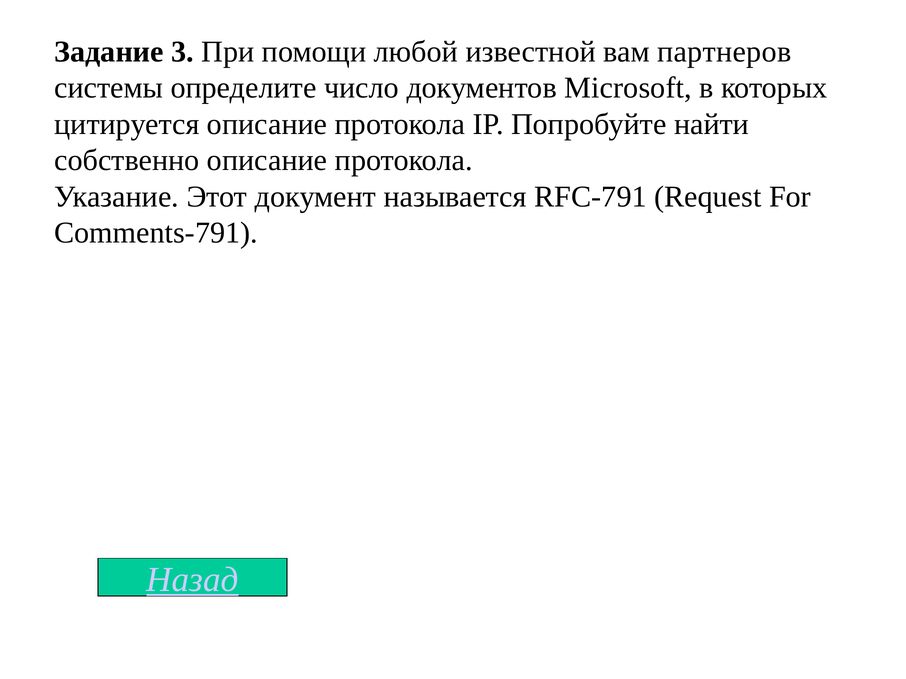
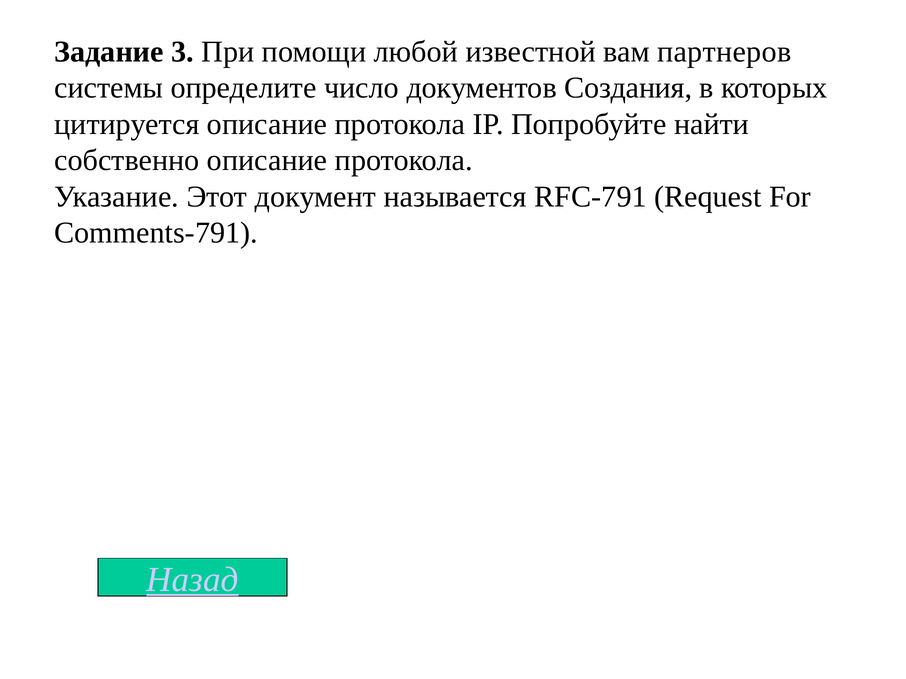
Microsoft: Microsoft -> Создания (628, 88)
